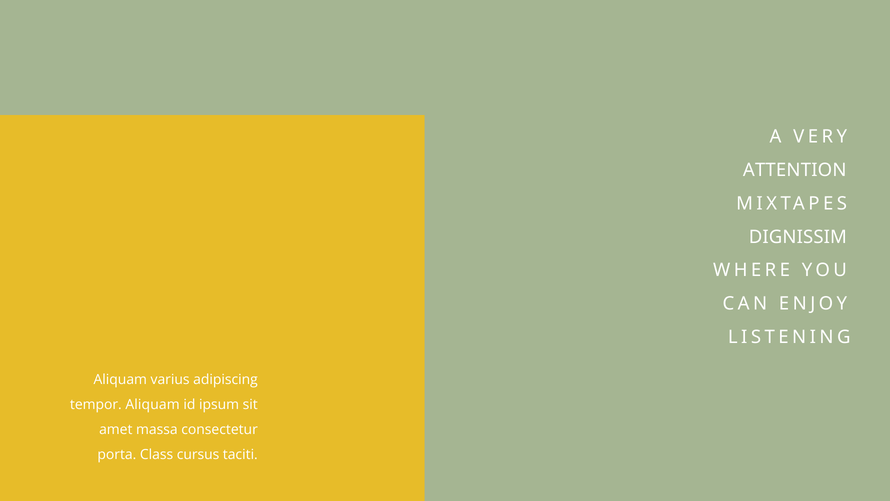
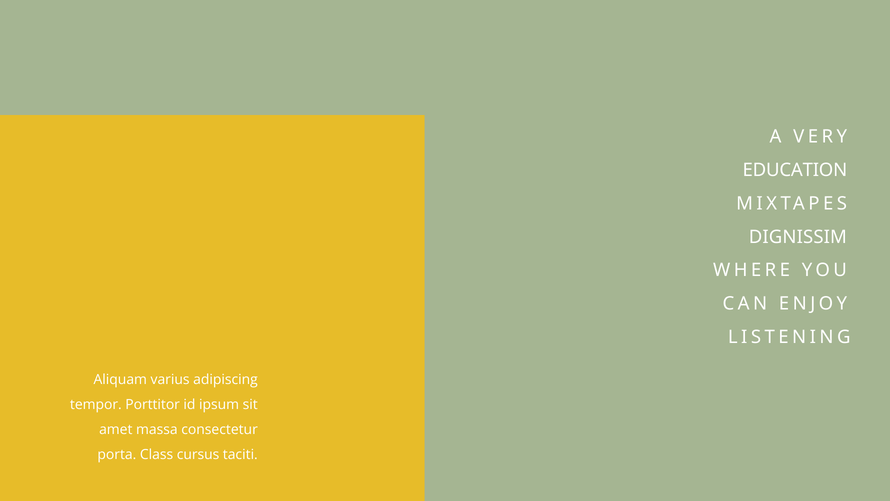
ATTENTION: ATTENTION -> EDUCATION (795, 170)
tempor Aliquam: Aliquam -> Porttitor (153, 404)
